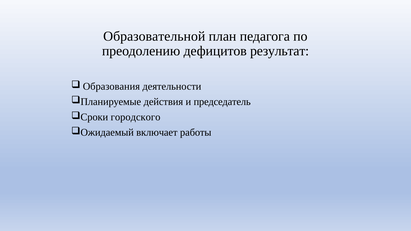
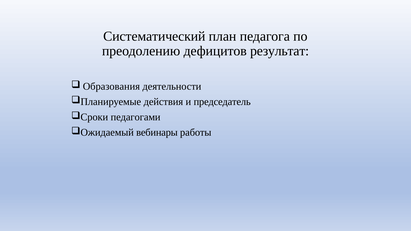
Образовательной: Образовательной -> Систематический (154, 36)
городского: городского -> педагогами (136, 117)
включает: включает -> вебинары (157, 133)
